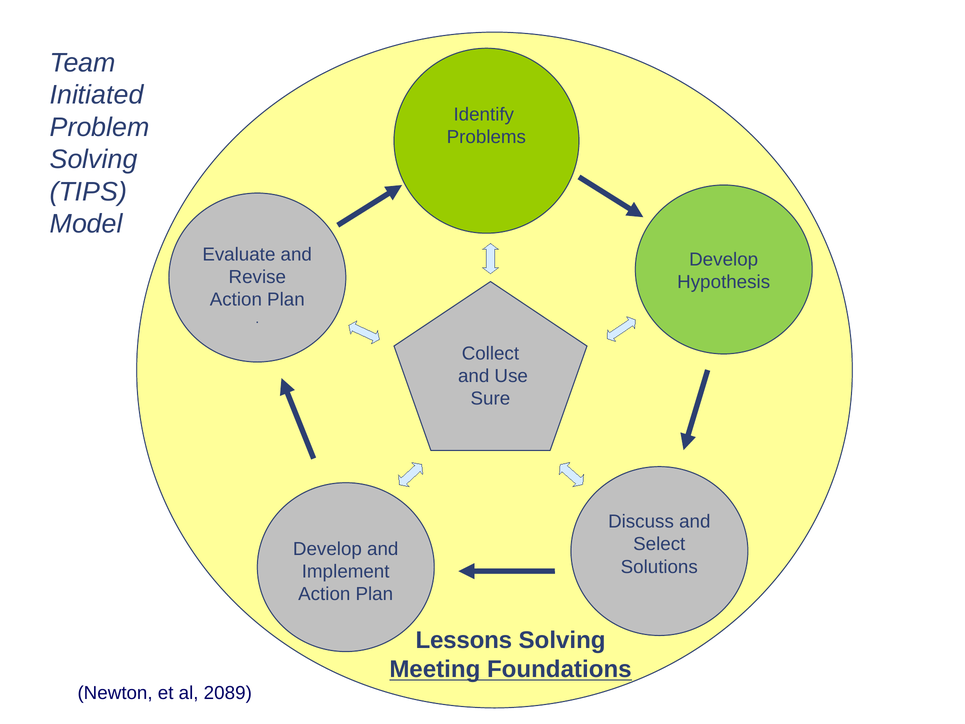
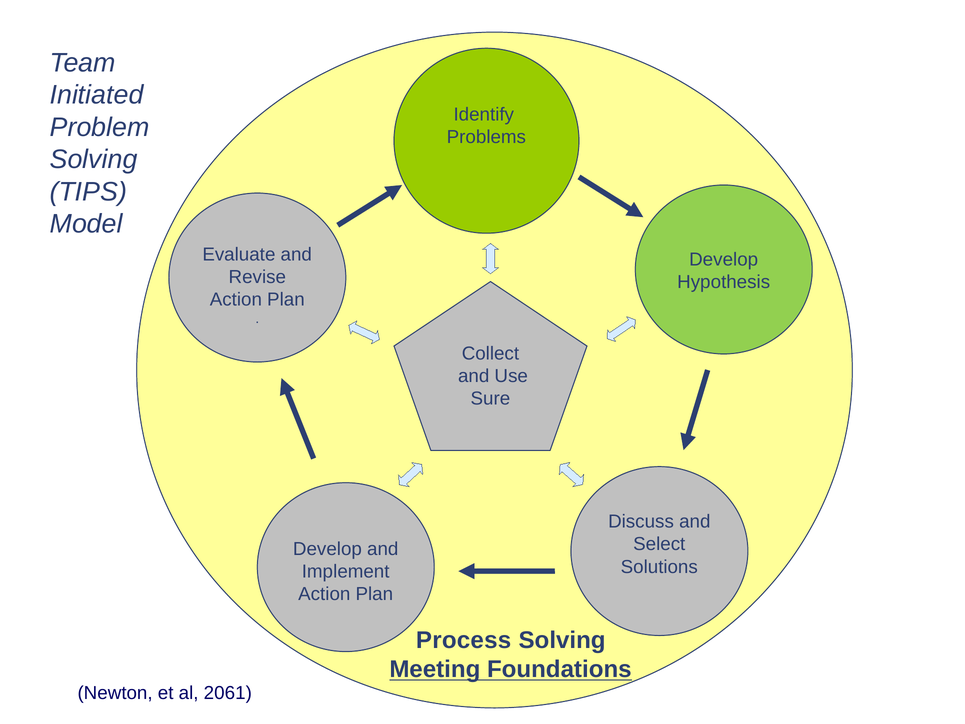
Lessons: Lessons -> Process (464, 640)
2089: 2089 -> 2061 (228, 693)
